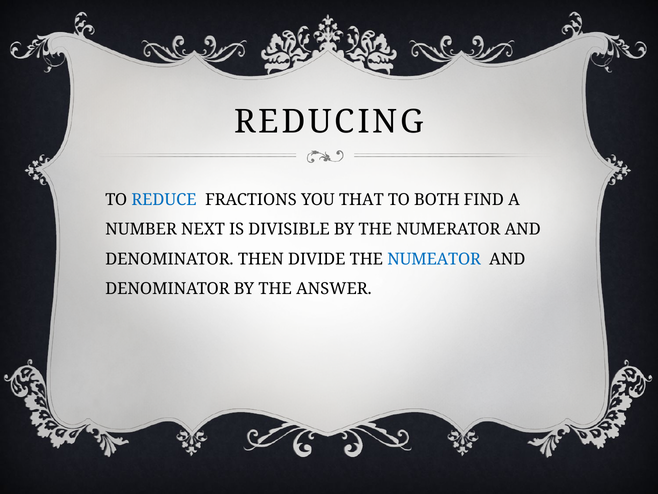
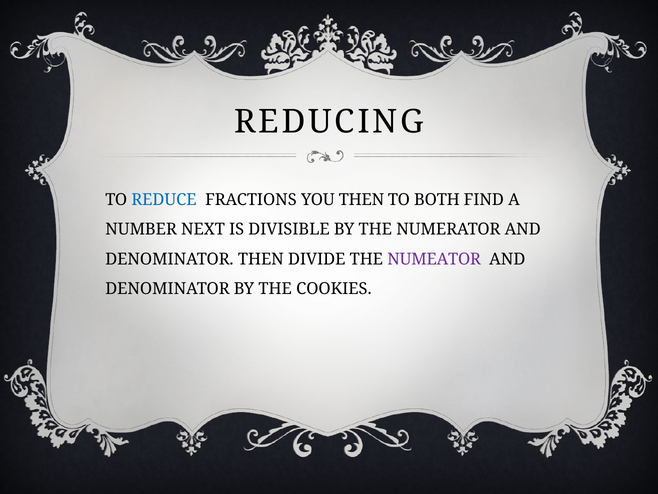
YOU THAT: THAT -> THEN (361, 200)
NUMEATOR colour: blue -> purple (434, 259)
ANSWER: ANSWER -> COOKIES (334, 288)
